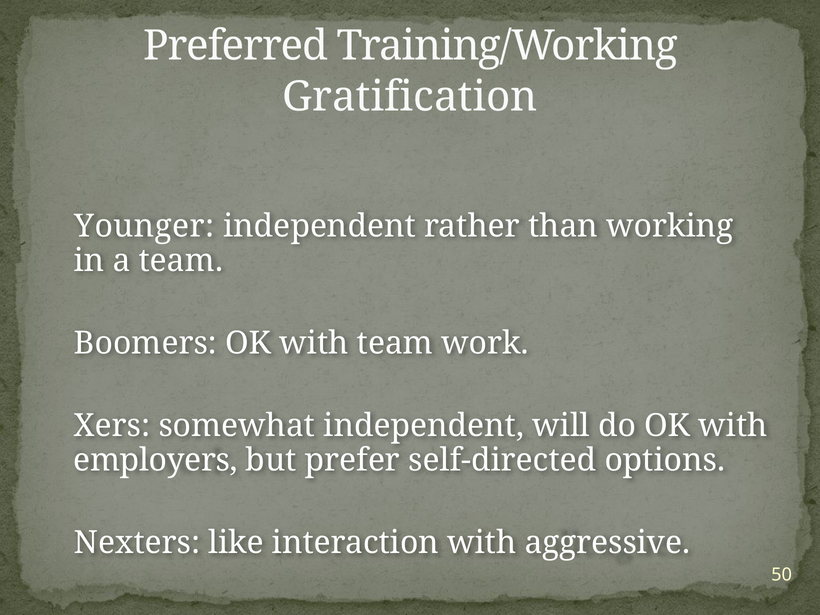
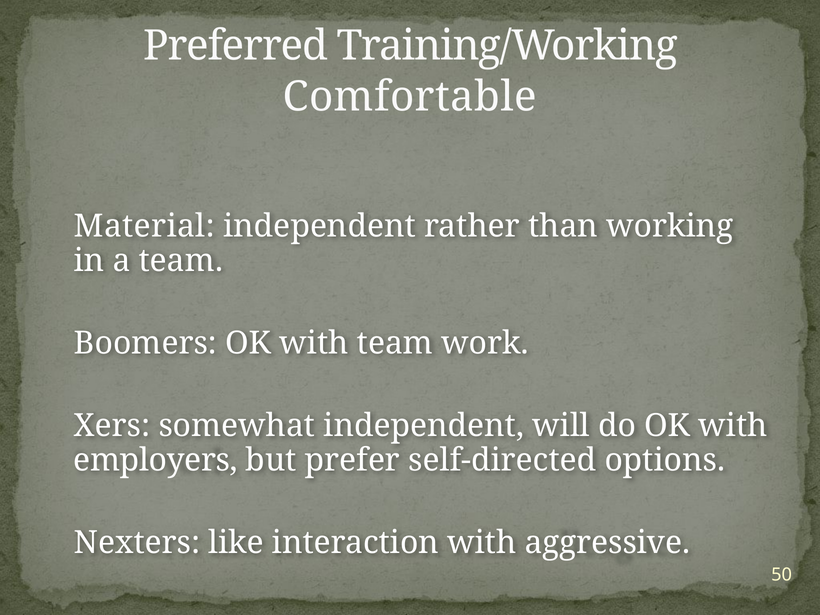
Gratification: Gratification -> Comfortable (410, 97)
Younger: Younger -> Material (144, 226)
